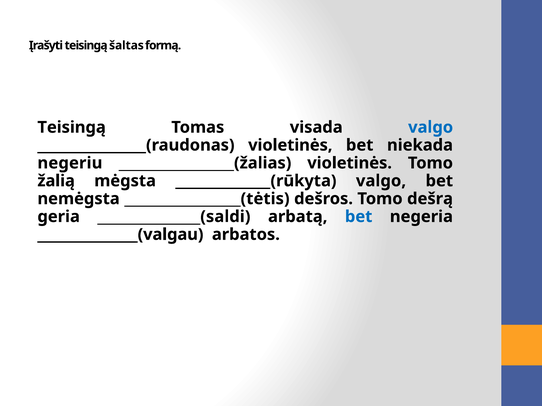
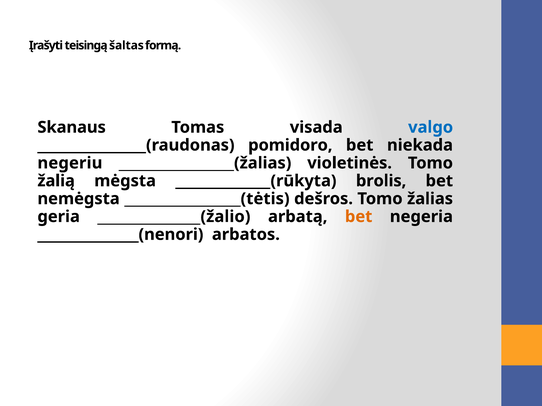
Teisingą: Teisingą -> Skanaus (72, 127)
________________(raudonas violetinės: violetinės -> pomidoro (290, 145)
______________(rūkyta valgo: valgo -> brolis (381, 181)
dešrą: dešrą -> žalias (430, 199)
_______________(saldi: _______________(saldi -> _______________(žalio (174, 217)
bet colour: blue -> orange (359, 217)
_______________(valgau: _______________(valgau -> _______________(nenori (120, 235)
